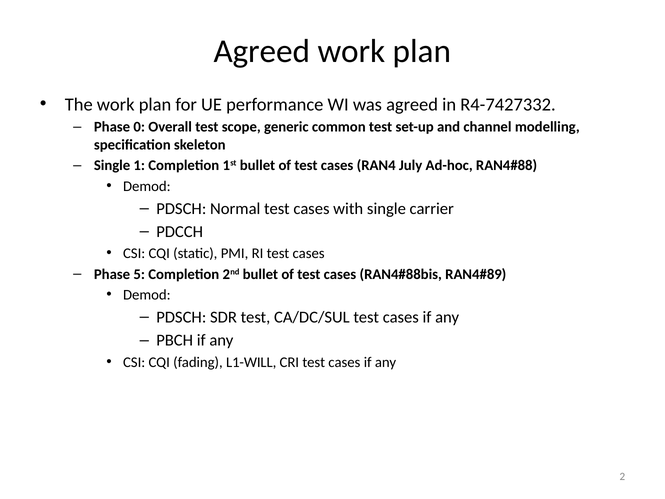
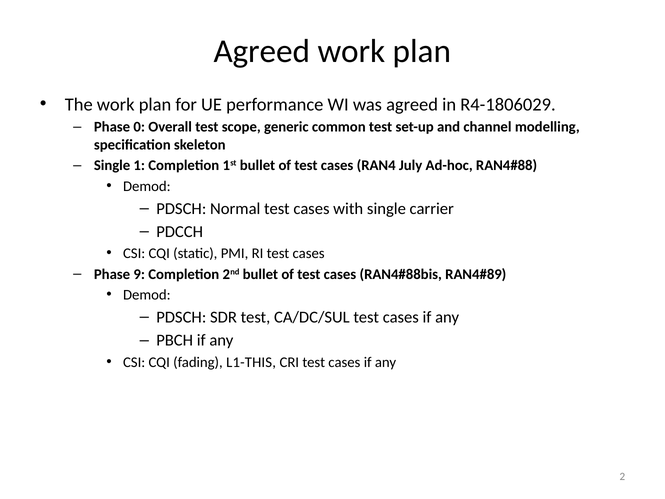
R4-7427332: R4-7427332 -> R4-1806029 (508, 104)
5: 5 -> 9 (139, 274)
L1-WILL: L1-WILL -> L1-THIS (251, 362)
